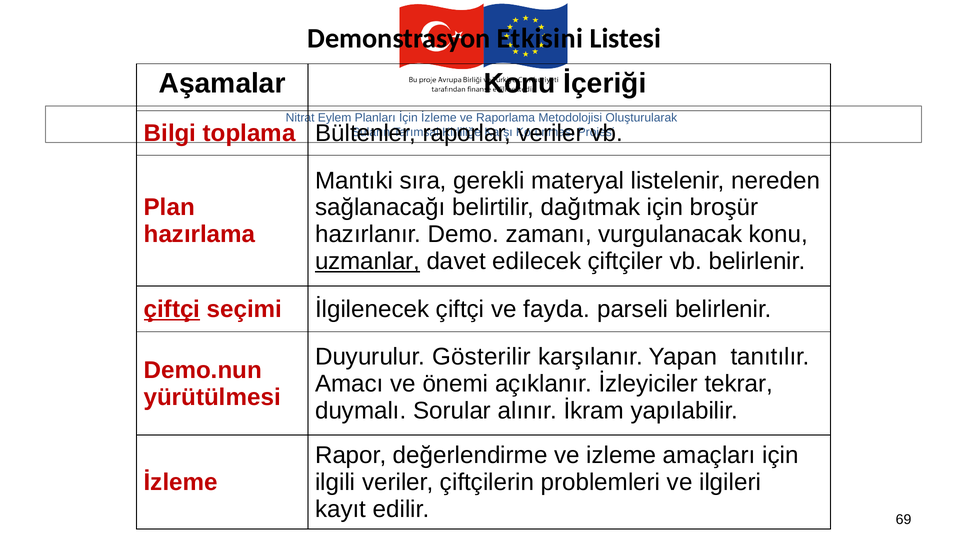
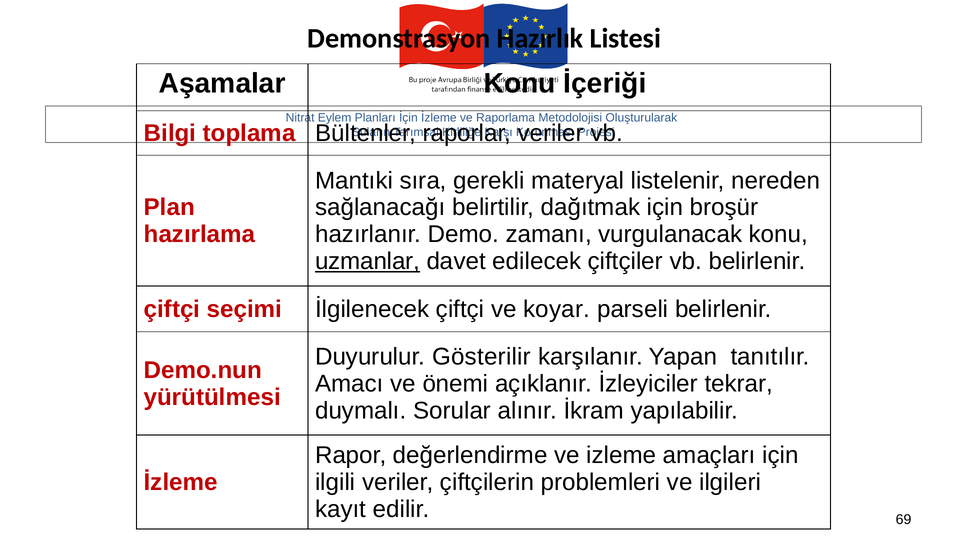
Etkisini: Etkisini -> Hazırlık (540, 39)
çiftçi underline: present -> none (172, 309)
fayda: fayda -> koyar (557, 309)
